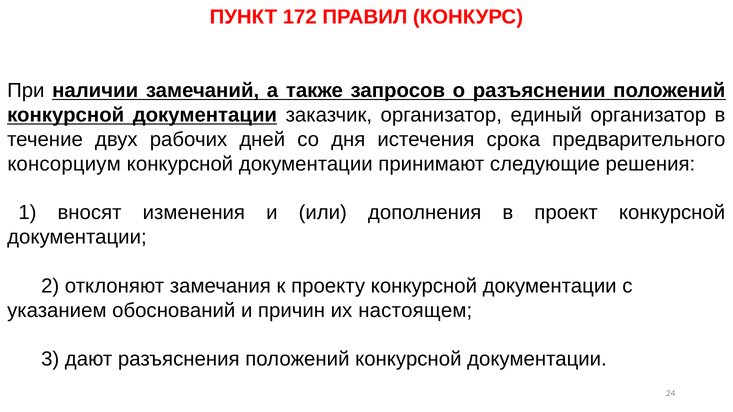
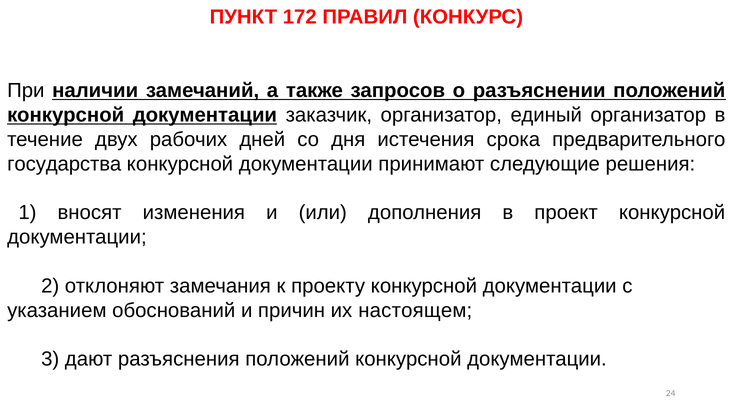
консорциум: консорциум -> государства (64, 164)
